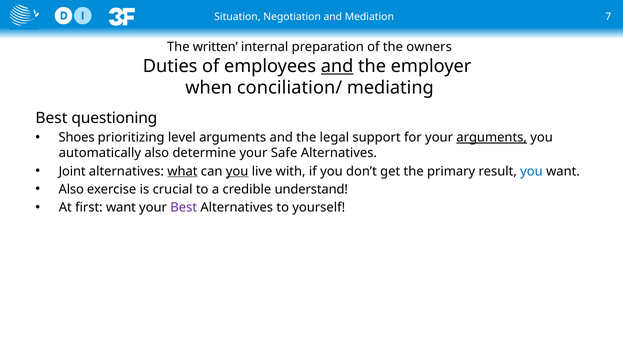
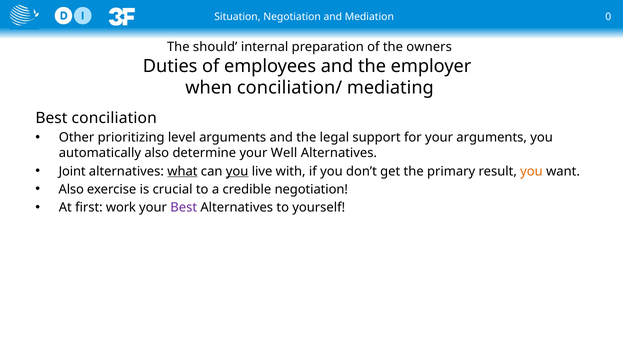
7: 7 -> 0 (608, 17)
written: written -> should (215, 47)
and underline: present -> none (337, 66)
questioning: questioning -> conciliation (114, 118)
Shoes: Shoes -> Other (77, 138)
arguments underline: present -> none (492, 138)
Safe: Safe -> Well (284, 153)
you colour: blue -> orange (531, 171)
credible understand: understand -> negotiation (311, 190)
first want: want -> work (121, 208)
